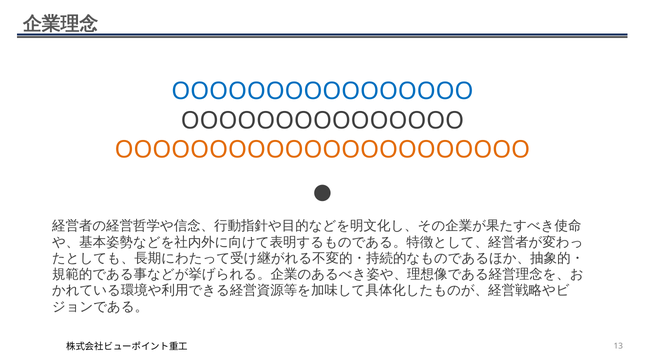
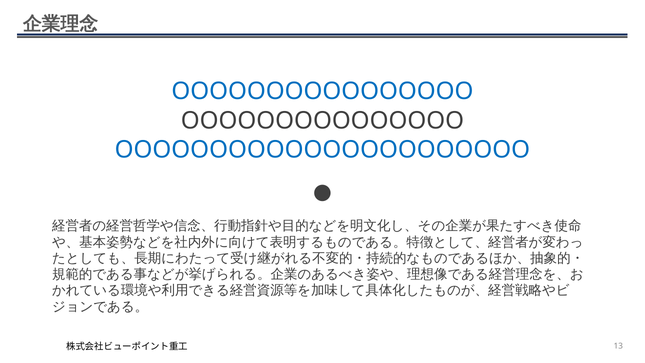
OOOOOOOOOOOOOOOOOOOOOO colour: orange -> blue (322, 149)
